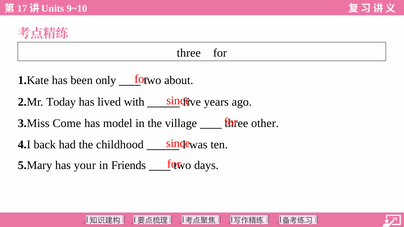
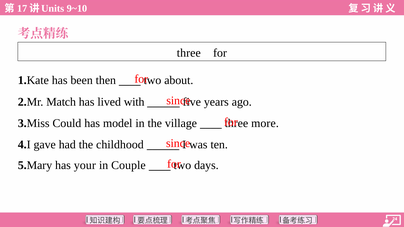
only: only -> then (106, 81)
Today: Today -> Match (61, 102)
Come: Come -> Could (67, 123)
other: other -> more (265, 123)
back: back -> gave (45, 145)
Friends: Friends -> Couple (128, 166)
